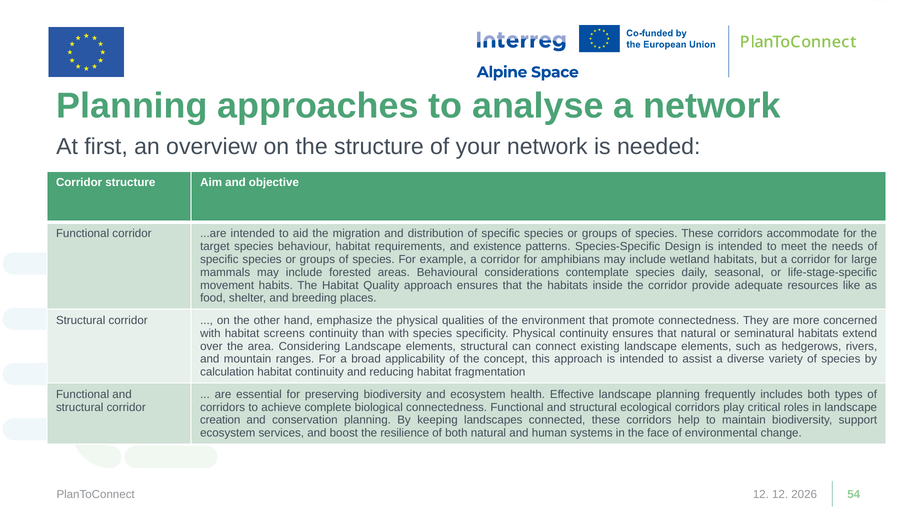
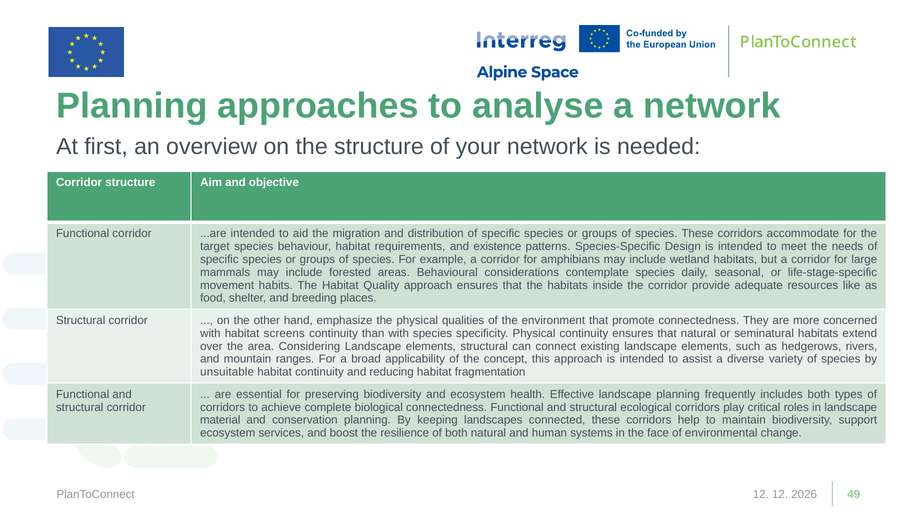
calculation: calculation -> unsuitable (227, 372)
creation: creation -> material (220, 420)
54: 54 -> 49 (854, 495)
